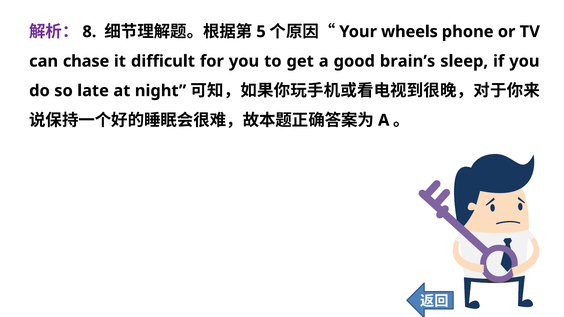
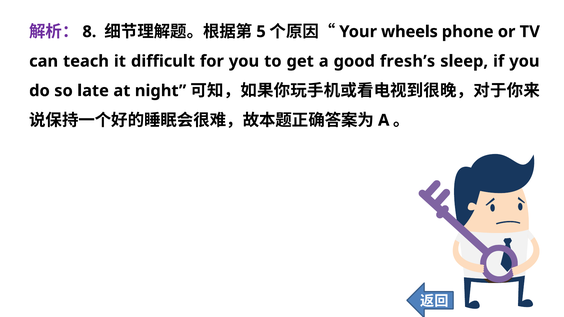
chase: chase -> teach (86, 61)
brain’s: brain’s -> fresh’s (408, 61)
